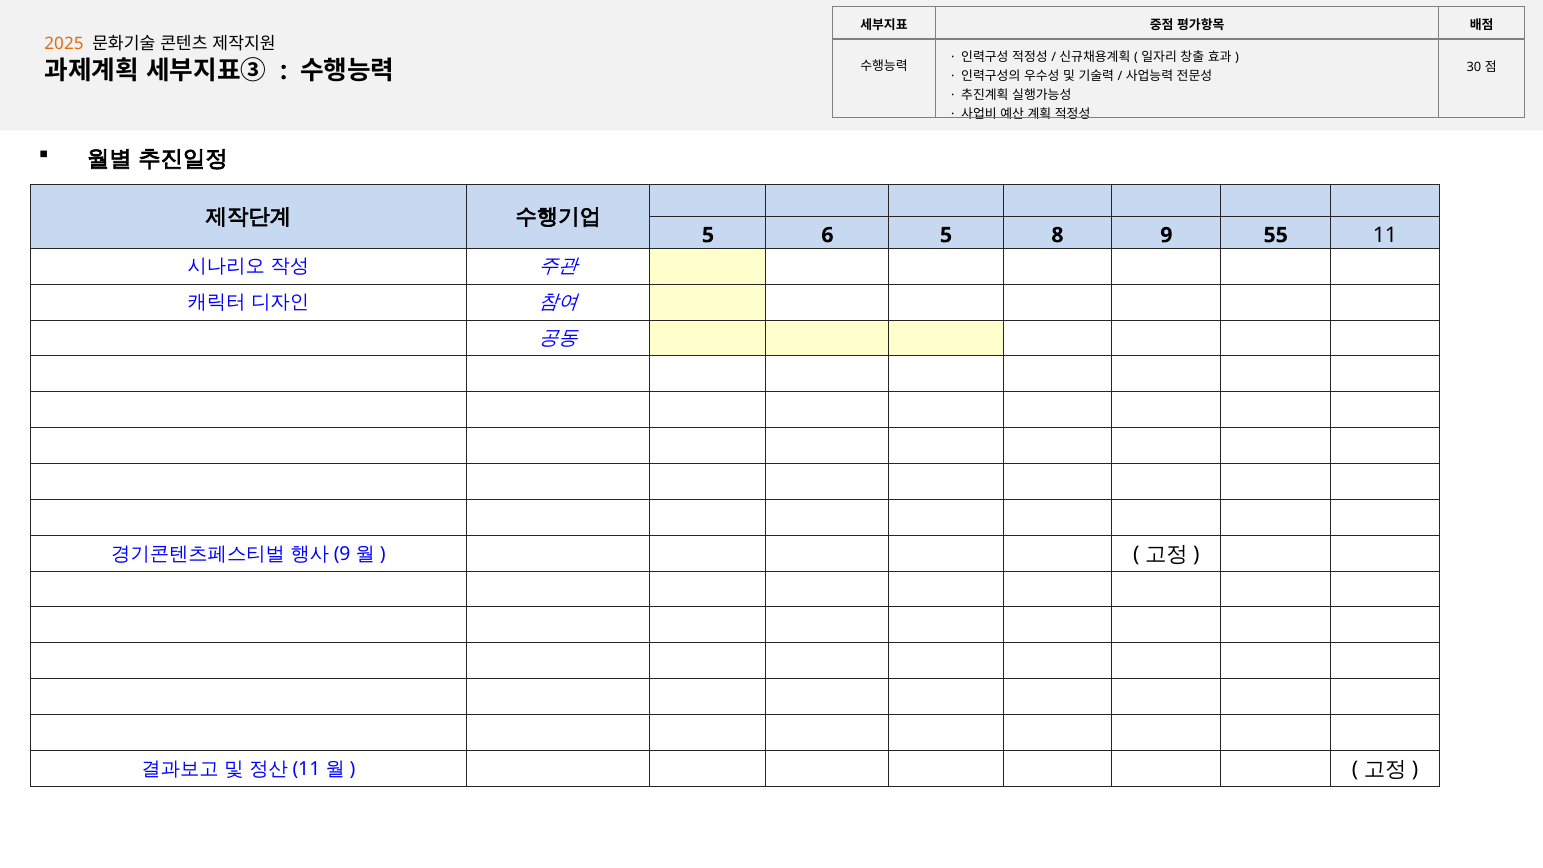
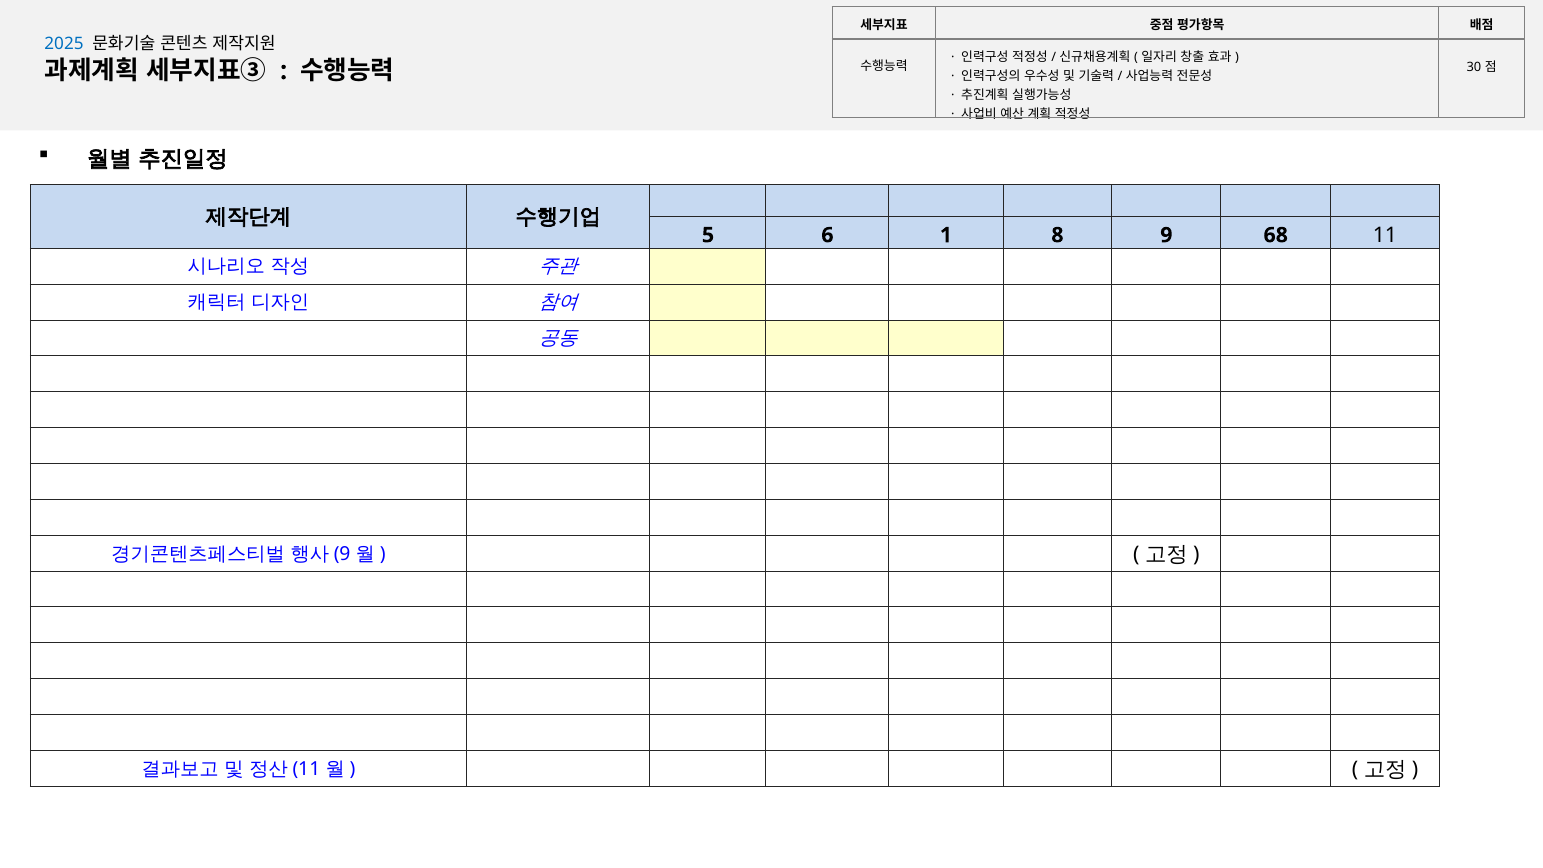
2025 colour: orange -> blue (64, 44)
6 5: 5 -> 1 (946, 235)
55: 55 -> 68 (1276, 235)
